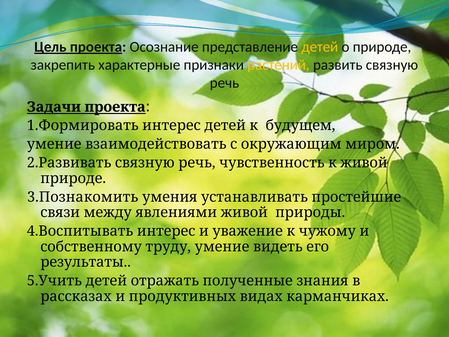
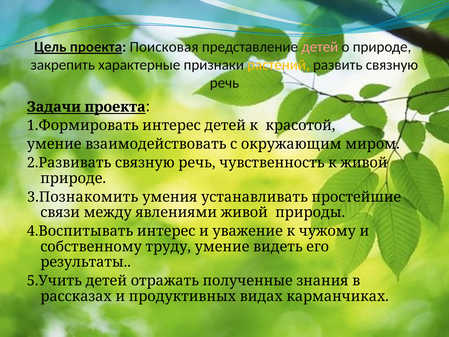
Осознание: Осознание -> Поисковая (164, 47)
детей colour: yellow -> pink (320, 47)
будущем: будущем -> красотой (300, 125)
